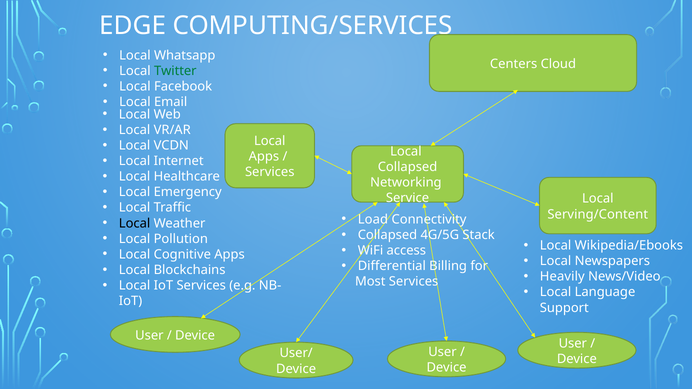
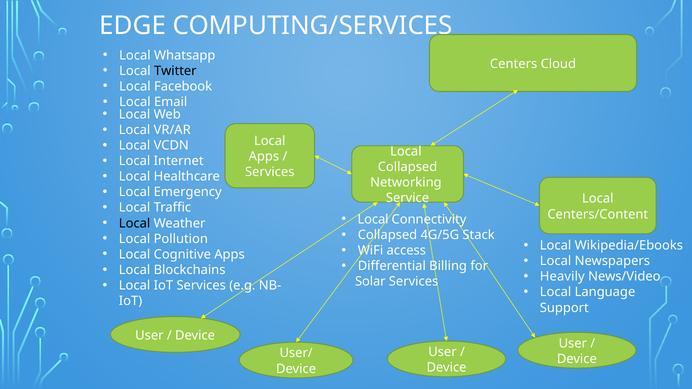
Twitter colour: green -> black (175, 71)
Serving/Content: Serving/Content -> Centers/Content (598, 214)
Load: Load -> Local (373, 220)
Most: Most -> Solar (370, 282)
